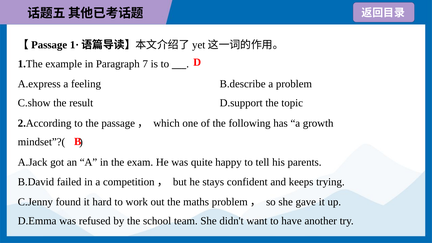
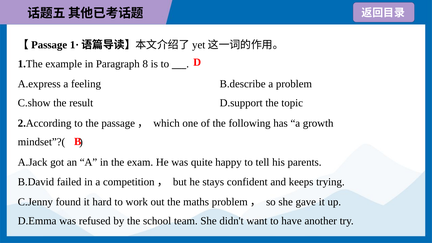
7: 7 -> 8 (145, 64)
